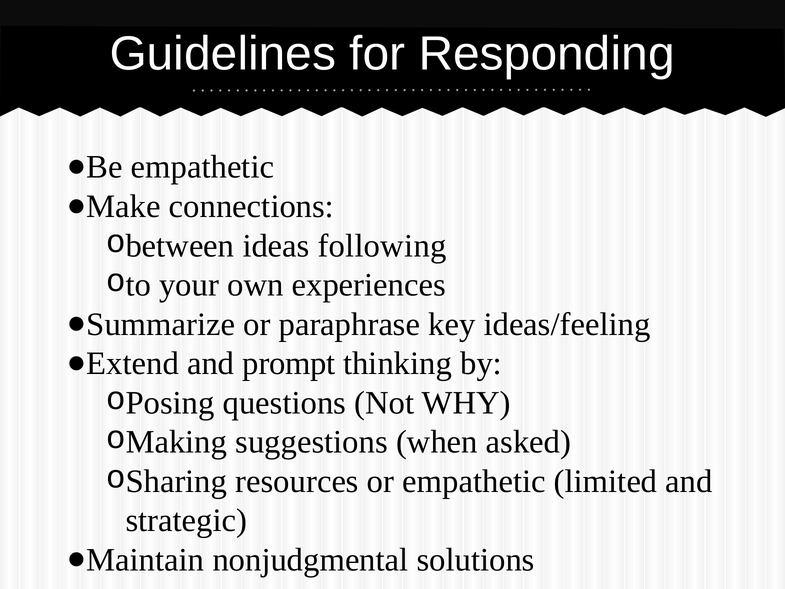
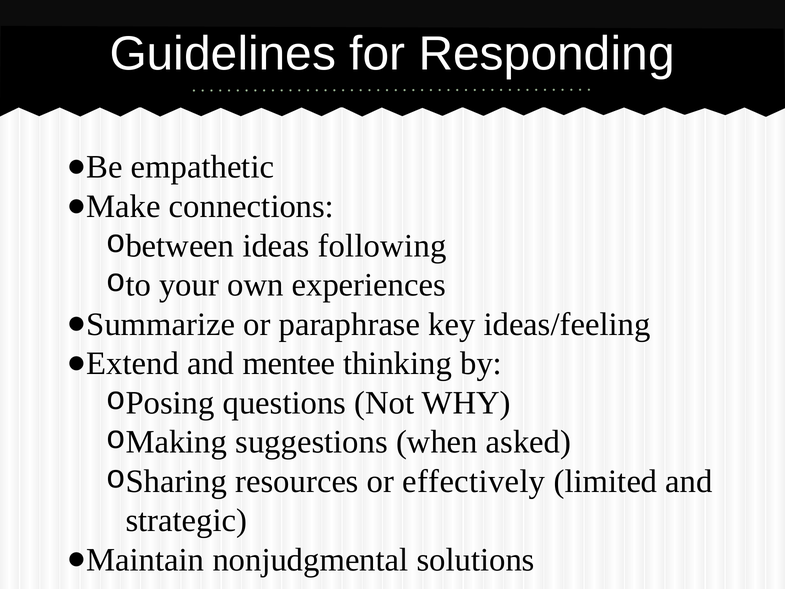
prompt: prompt -> mentee (289, 363)
or empathetic: empathetic -> effectively (474, 481)
